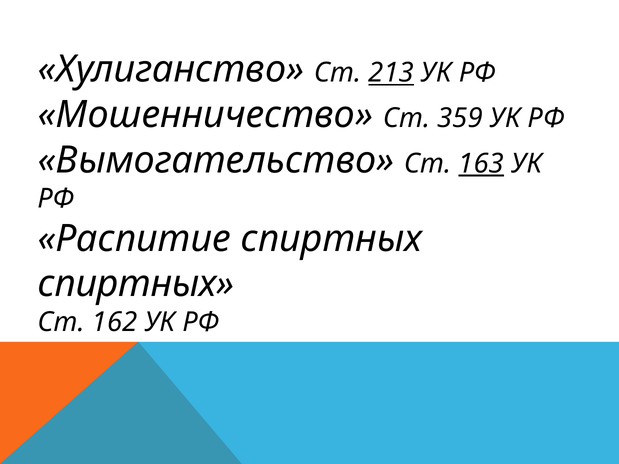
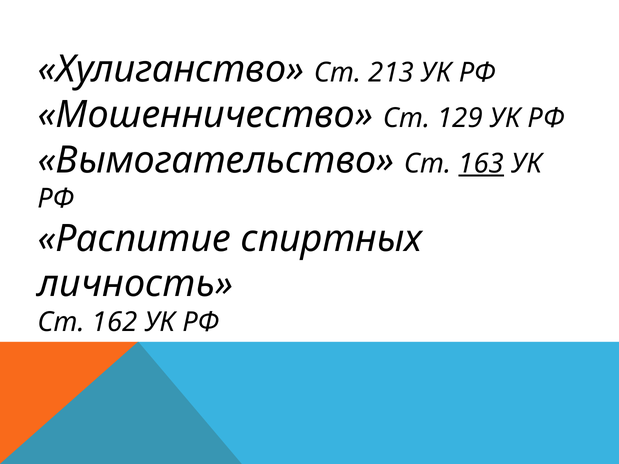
213 underline: present -> none (391, 73)
359: 359 -> 129 (460, 118)
спиртных: спиртных -> личность (136, 284)
